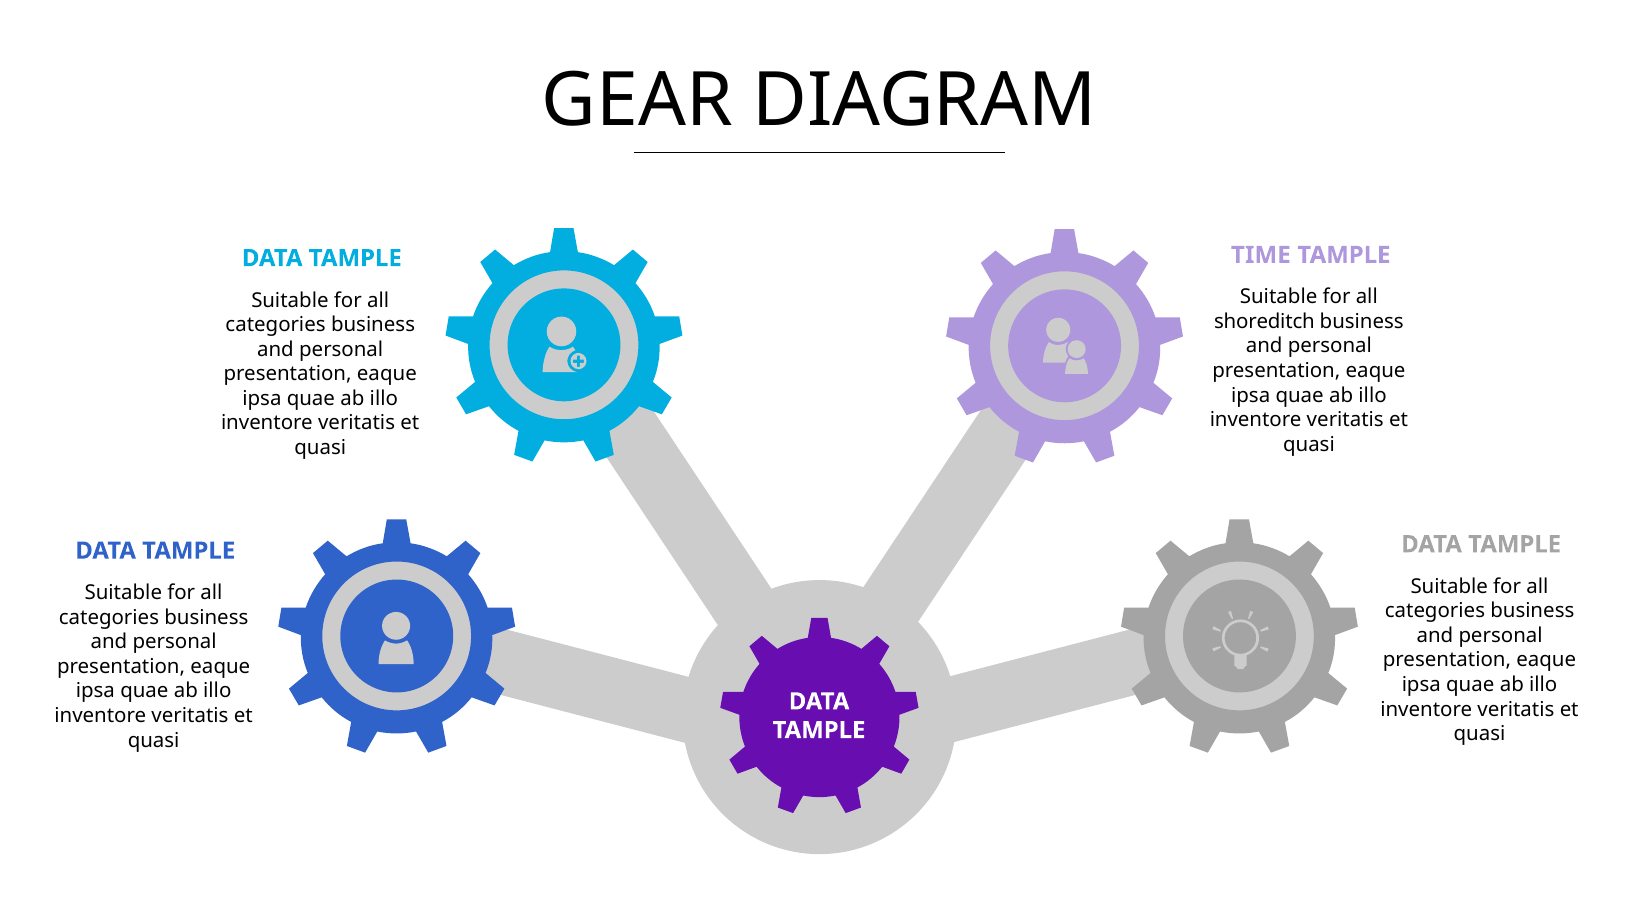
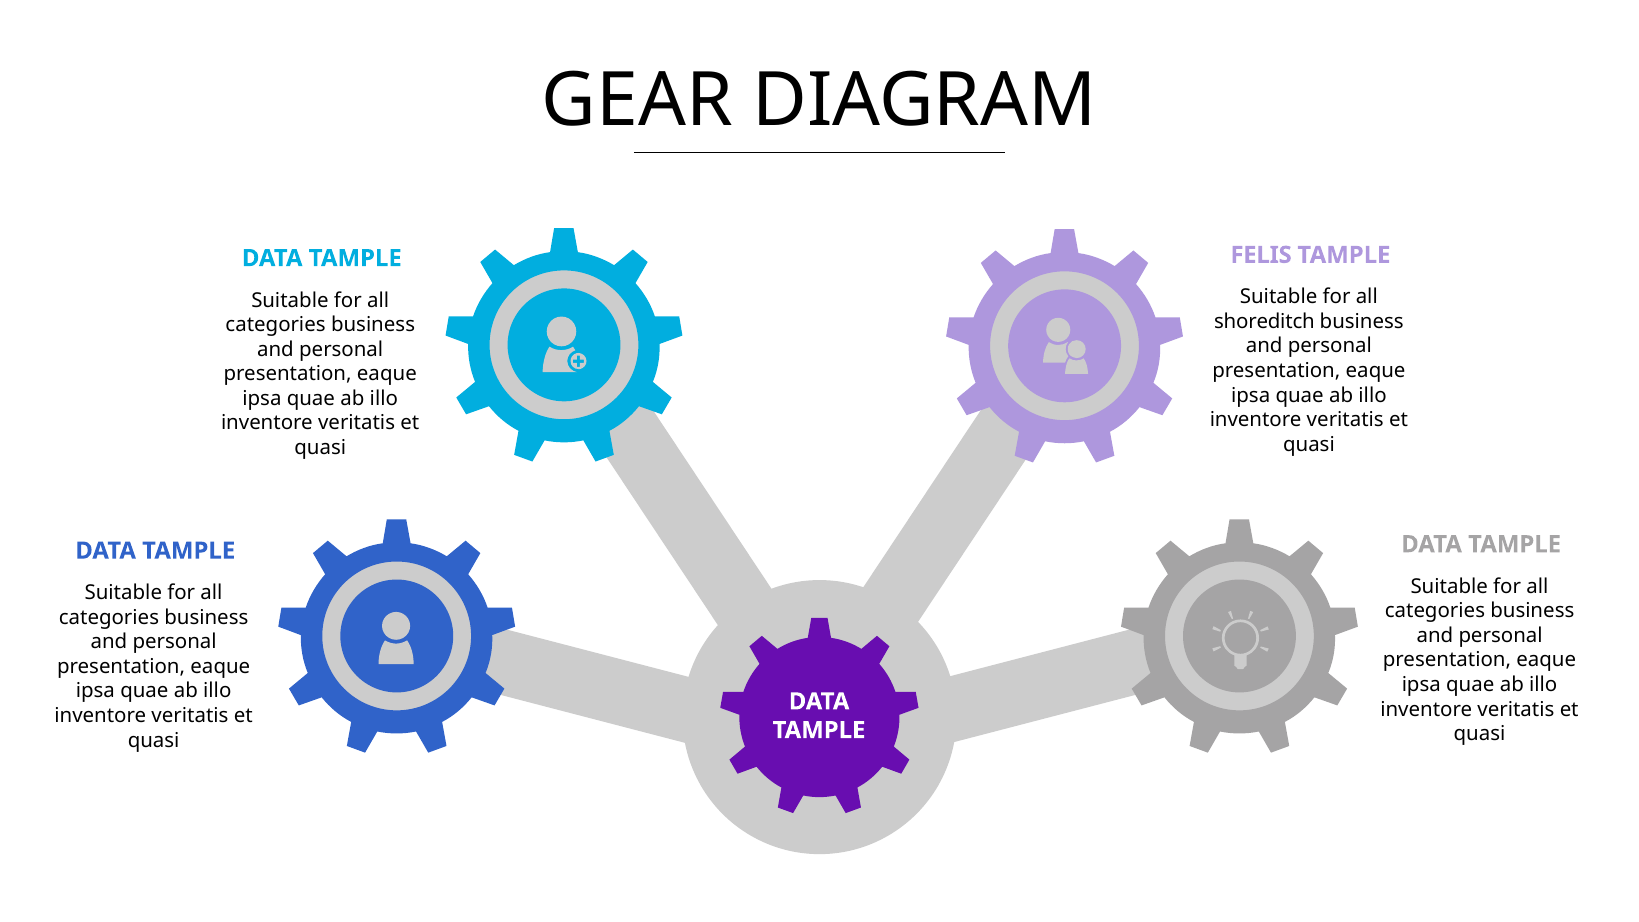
TIME: TIME -> FELIS (1261, 255)
